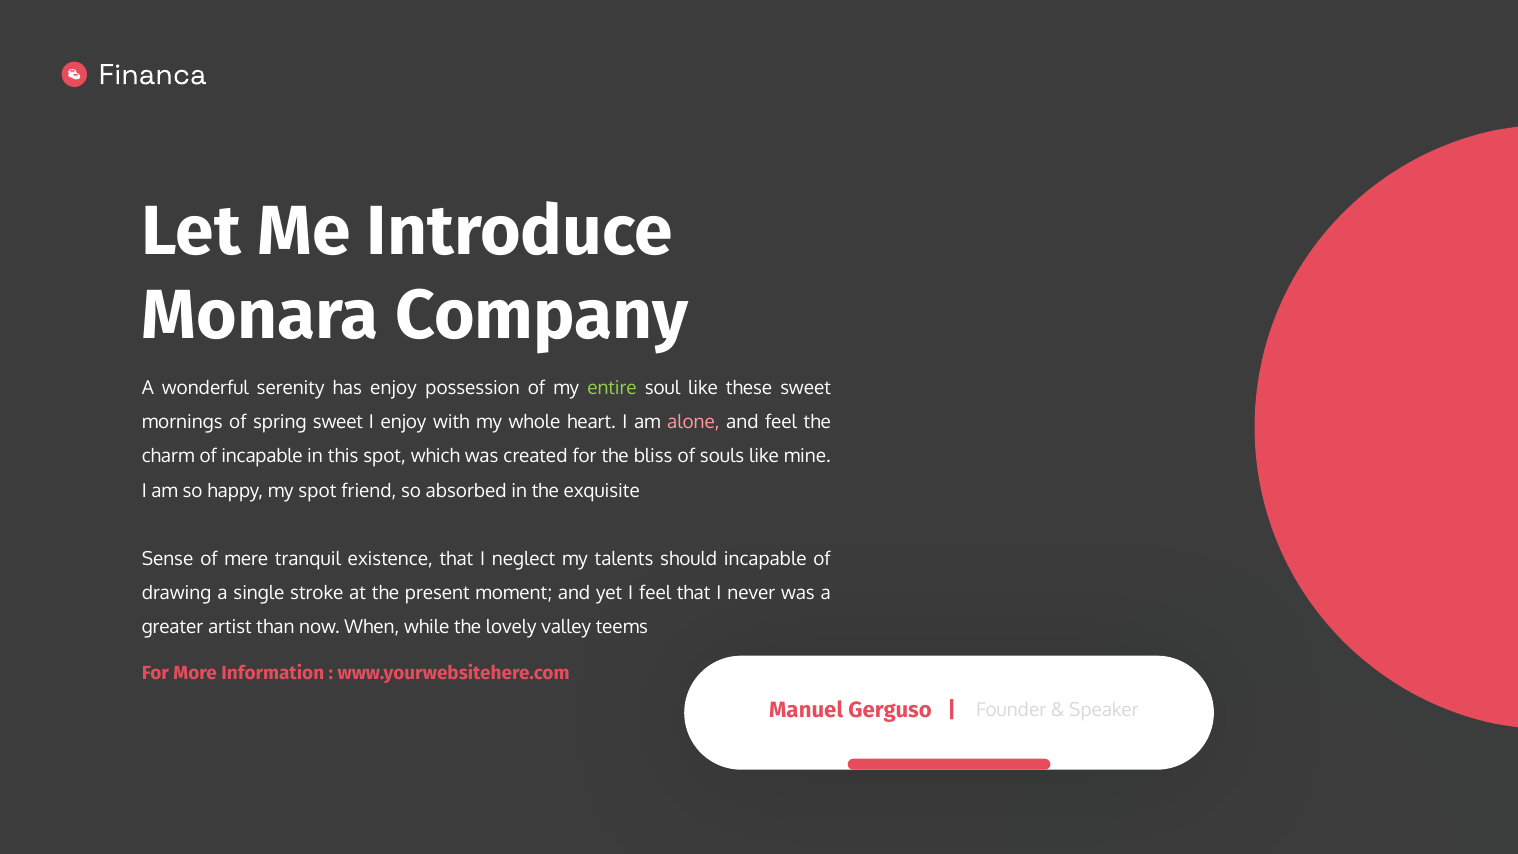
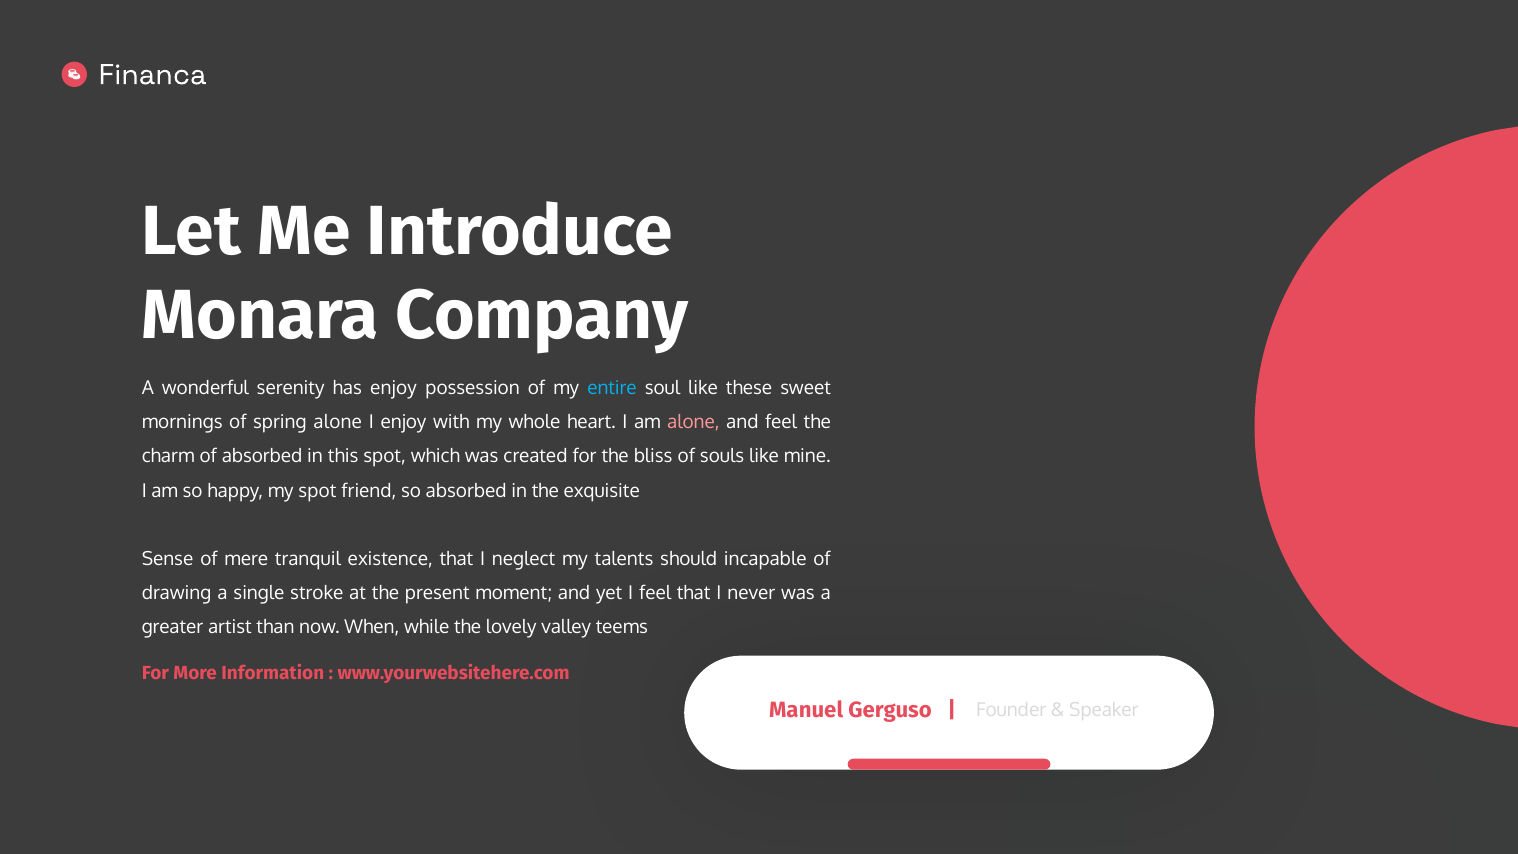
entire colour: light green -> light blue (612, 388)
spring sweet: sweet -> alone (338, 422)
of incapable: incapable -> absorbed (262, 457)
